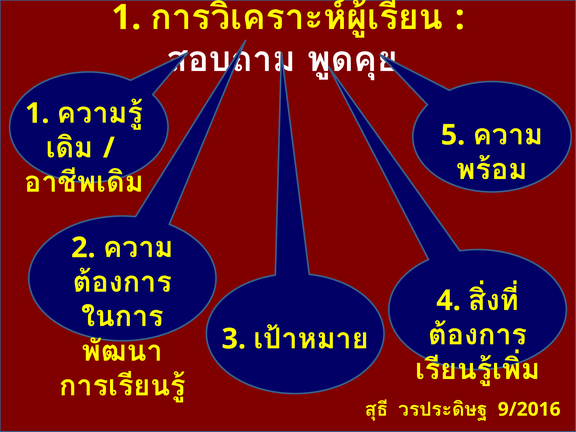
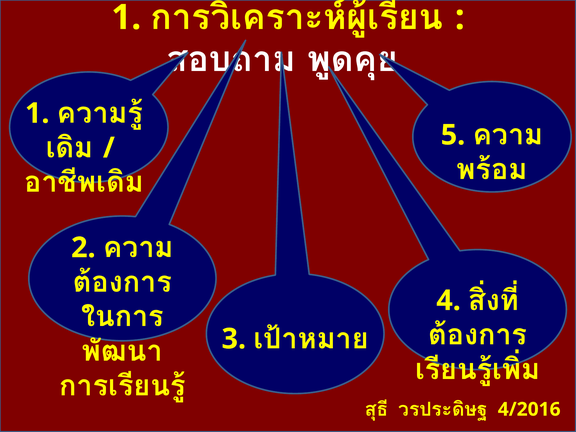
9/2016: 9/2016 -> 4/2016 (529, 409)
